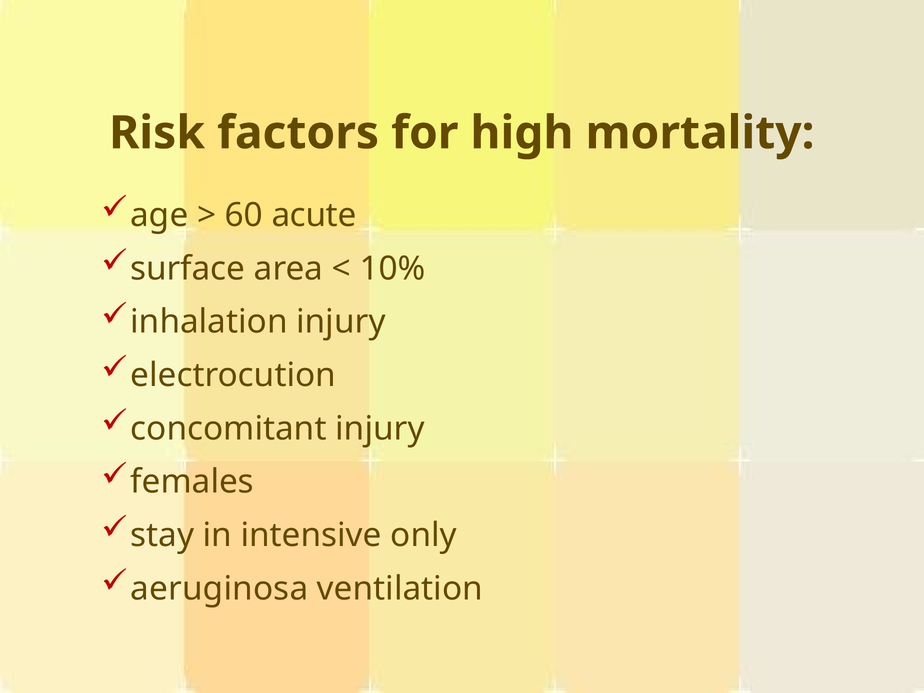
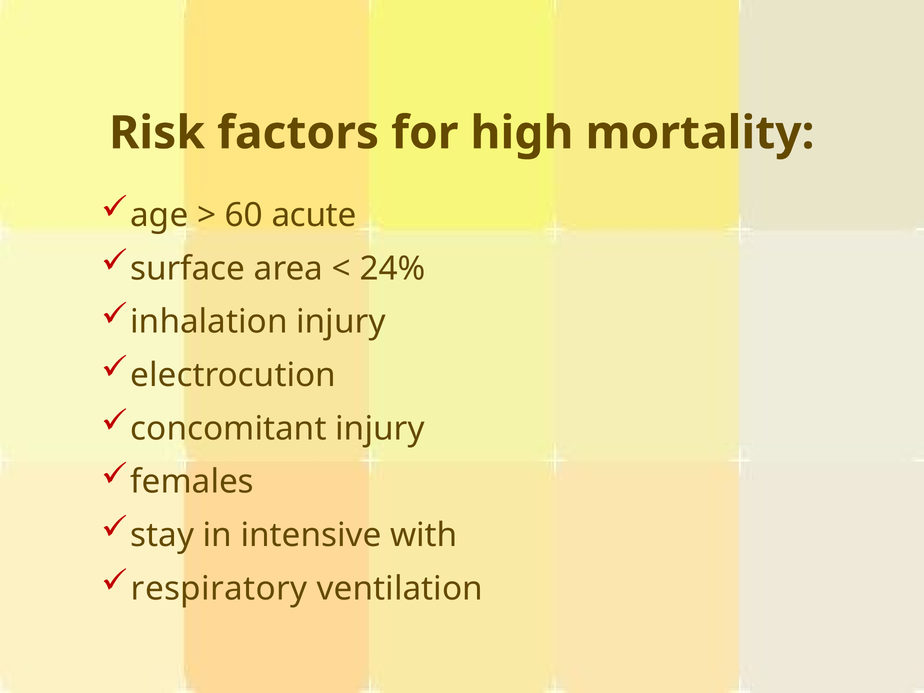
10%: 10% -> 24% (393, 269)
only: only -> with (424, 535)
aeruginosa: aeruginosa -> respiratory (219, 589)
